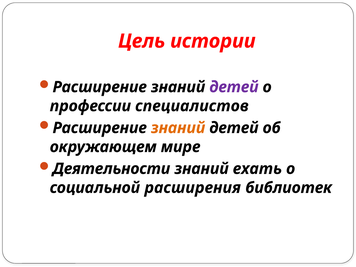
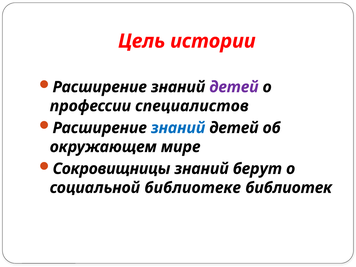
знаний colour: orange -> blue (178, 128)
Деятельности: Деятельности -> Сокровищницы (111, 169)
ехать: ехать -> берут (257, 169)
расширения: расширения -> библиотеке (193, 188)
